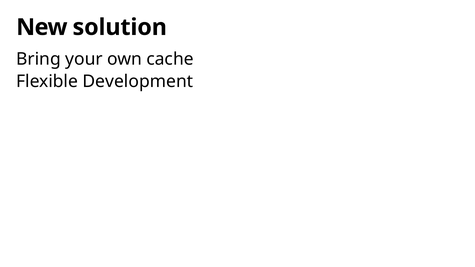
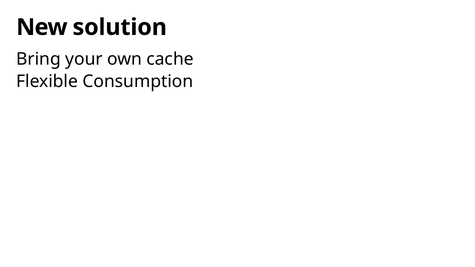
Development: Development -> Consumption (138, 82)
